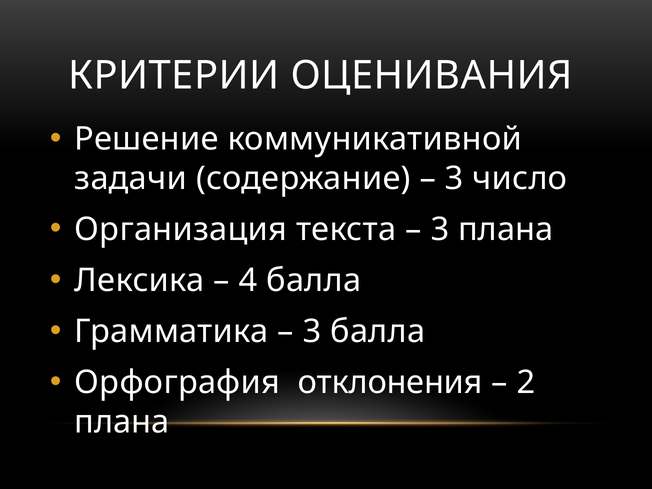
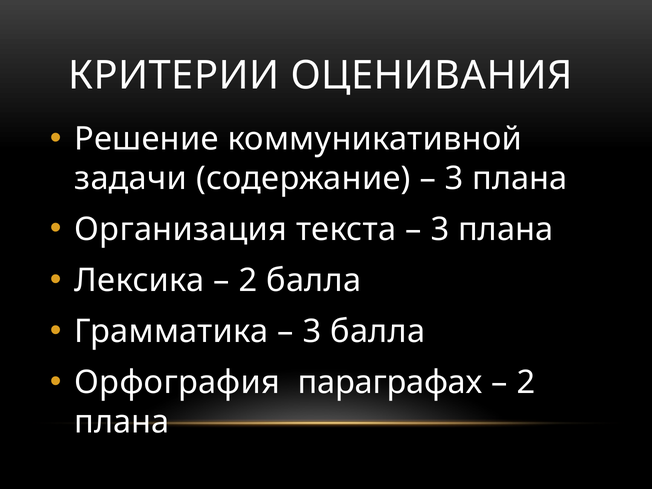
число: число -> плана (520, 178)
4: 4 -> 2 (248, 280)
отклонения: отклонения -> параграфах (390, 383)
